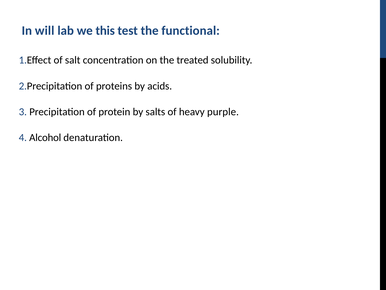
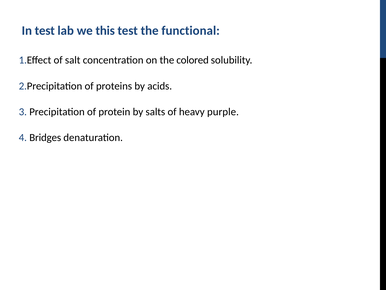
In will: will -> test (45, 31)
treated: treated -> colored (193, 60)
Alcohol: Alcohol -> Bridges (45, 137)
